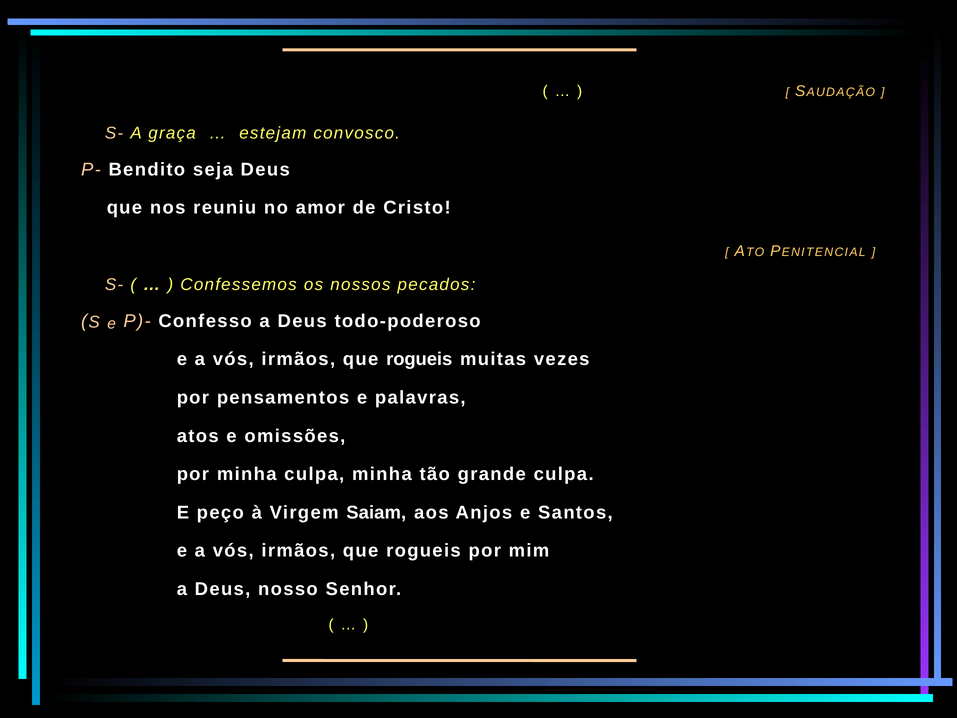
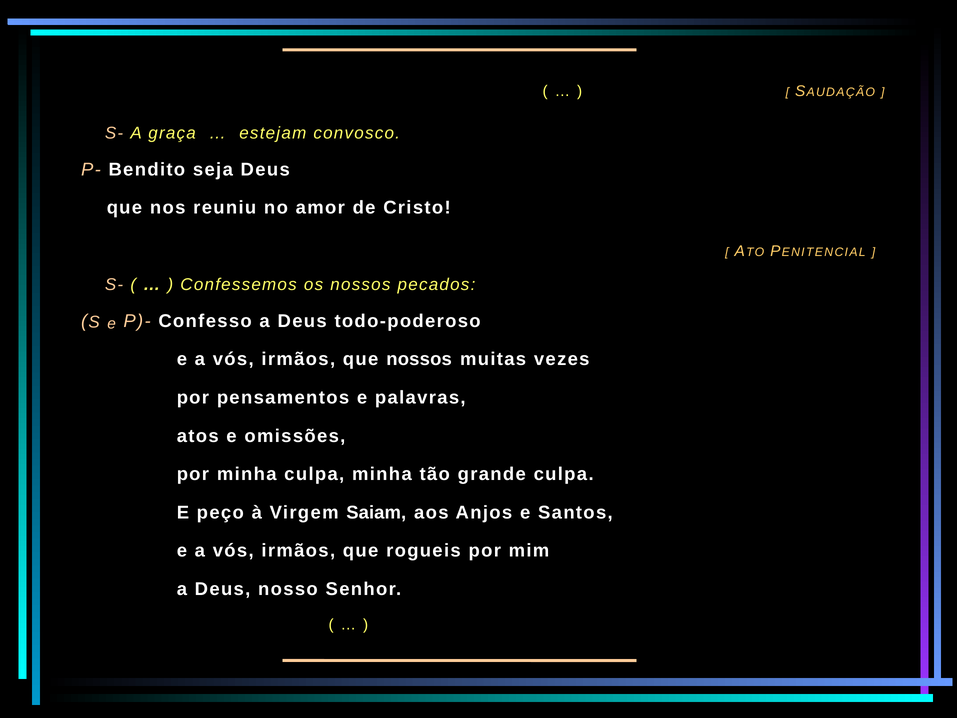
rogueis: rogueis -> nossos (419, 359)
